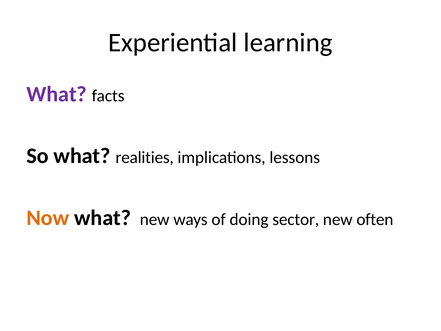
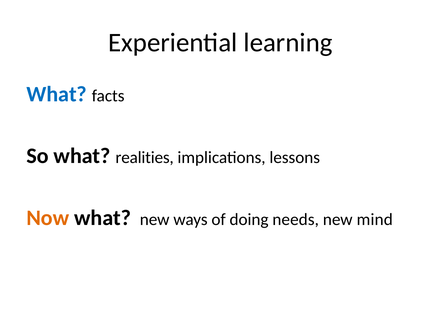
What colour: purple -> blue (57, 94)
sector: sector -> needs (296, 219)
often: often -> mind (375, 219)
